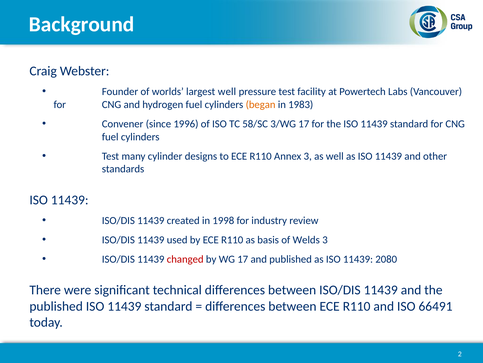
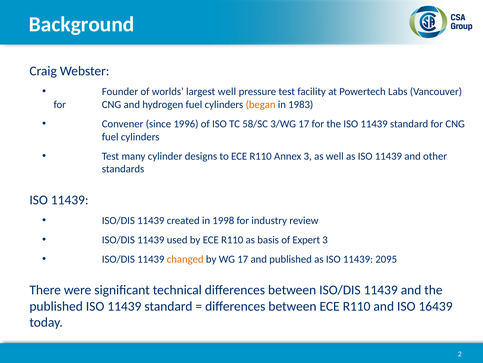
Welds: Welds -> Expert (306, 240)
changed colour: red -> orange (185, 259)
2080: 2080 -> 2095 (386, 259)
66491: 66491 -> 16439 (436, 306)
